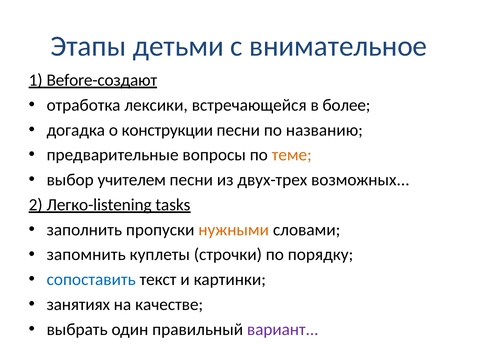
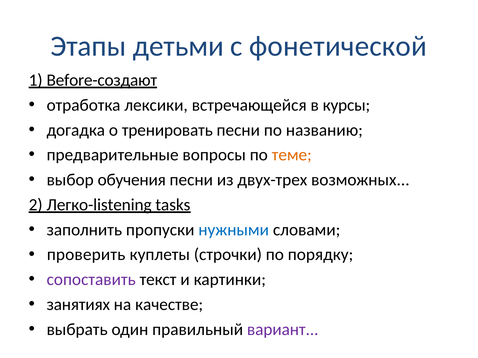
внимательное: внимательное -> фонетической (338, 46)
более: более -> курсы (346, 105)
конструкции: конструкции -> тренировать (167, 130)
учителем: учителем -> обучения (132, 180)
нужными colour: orange -> blue (234, 230)
запомнить: запомнить -> проверить (86, 255)
сопоставить colour: blue -> purple (91, 280)
